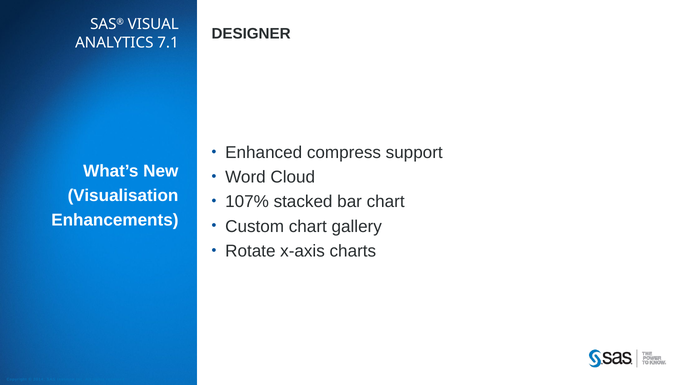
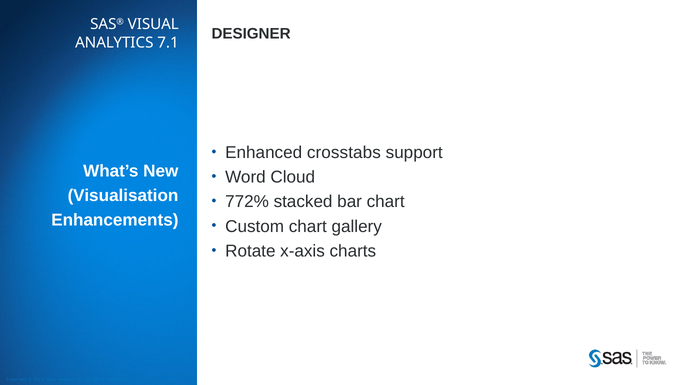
compress: compress -> crosstabs (344, 152)
107%: 107% -> 772% (247, 202)
